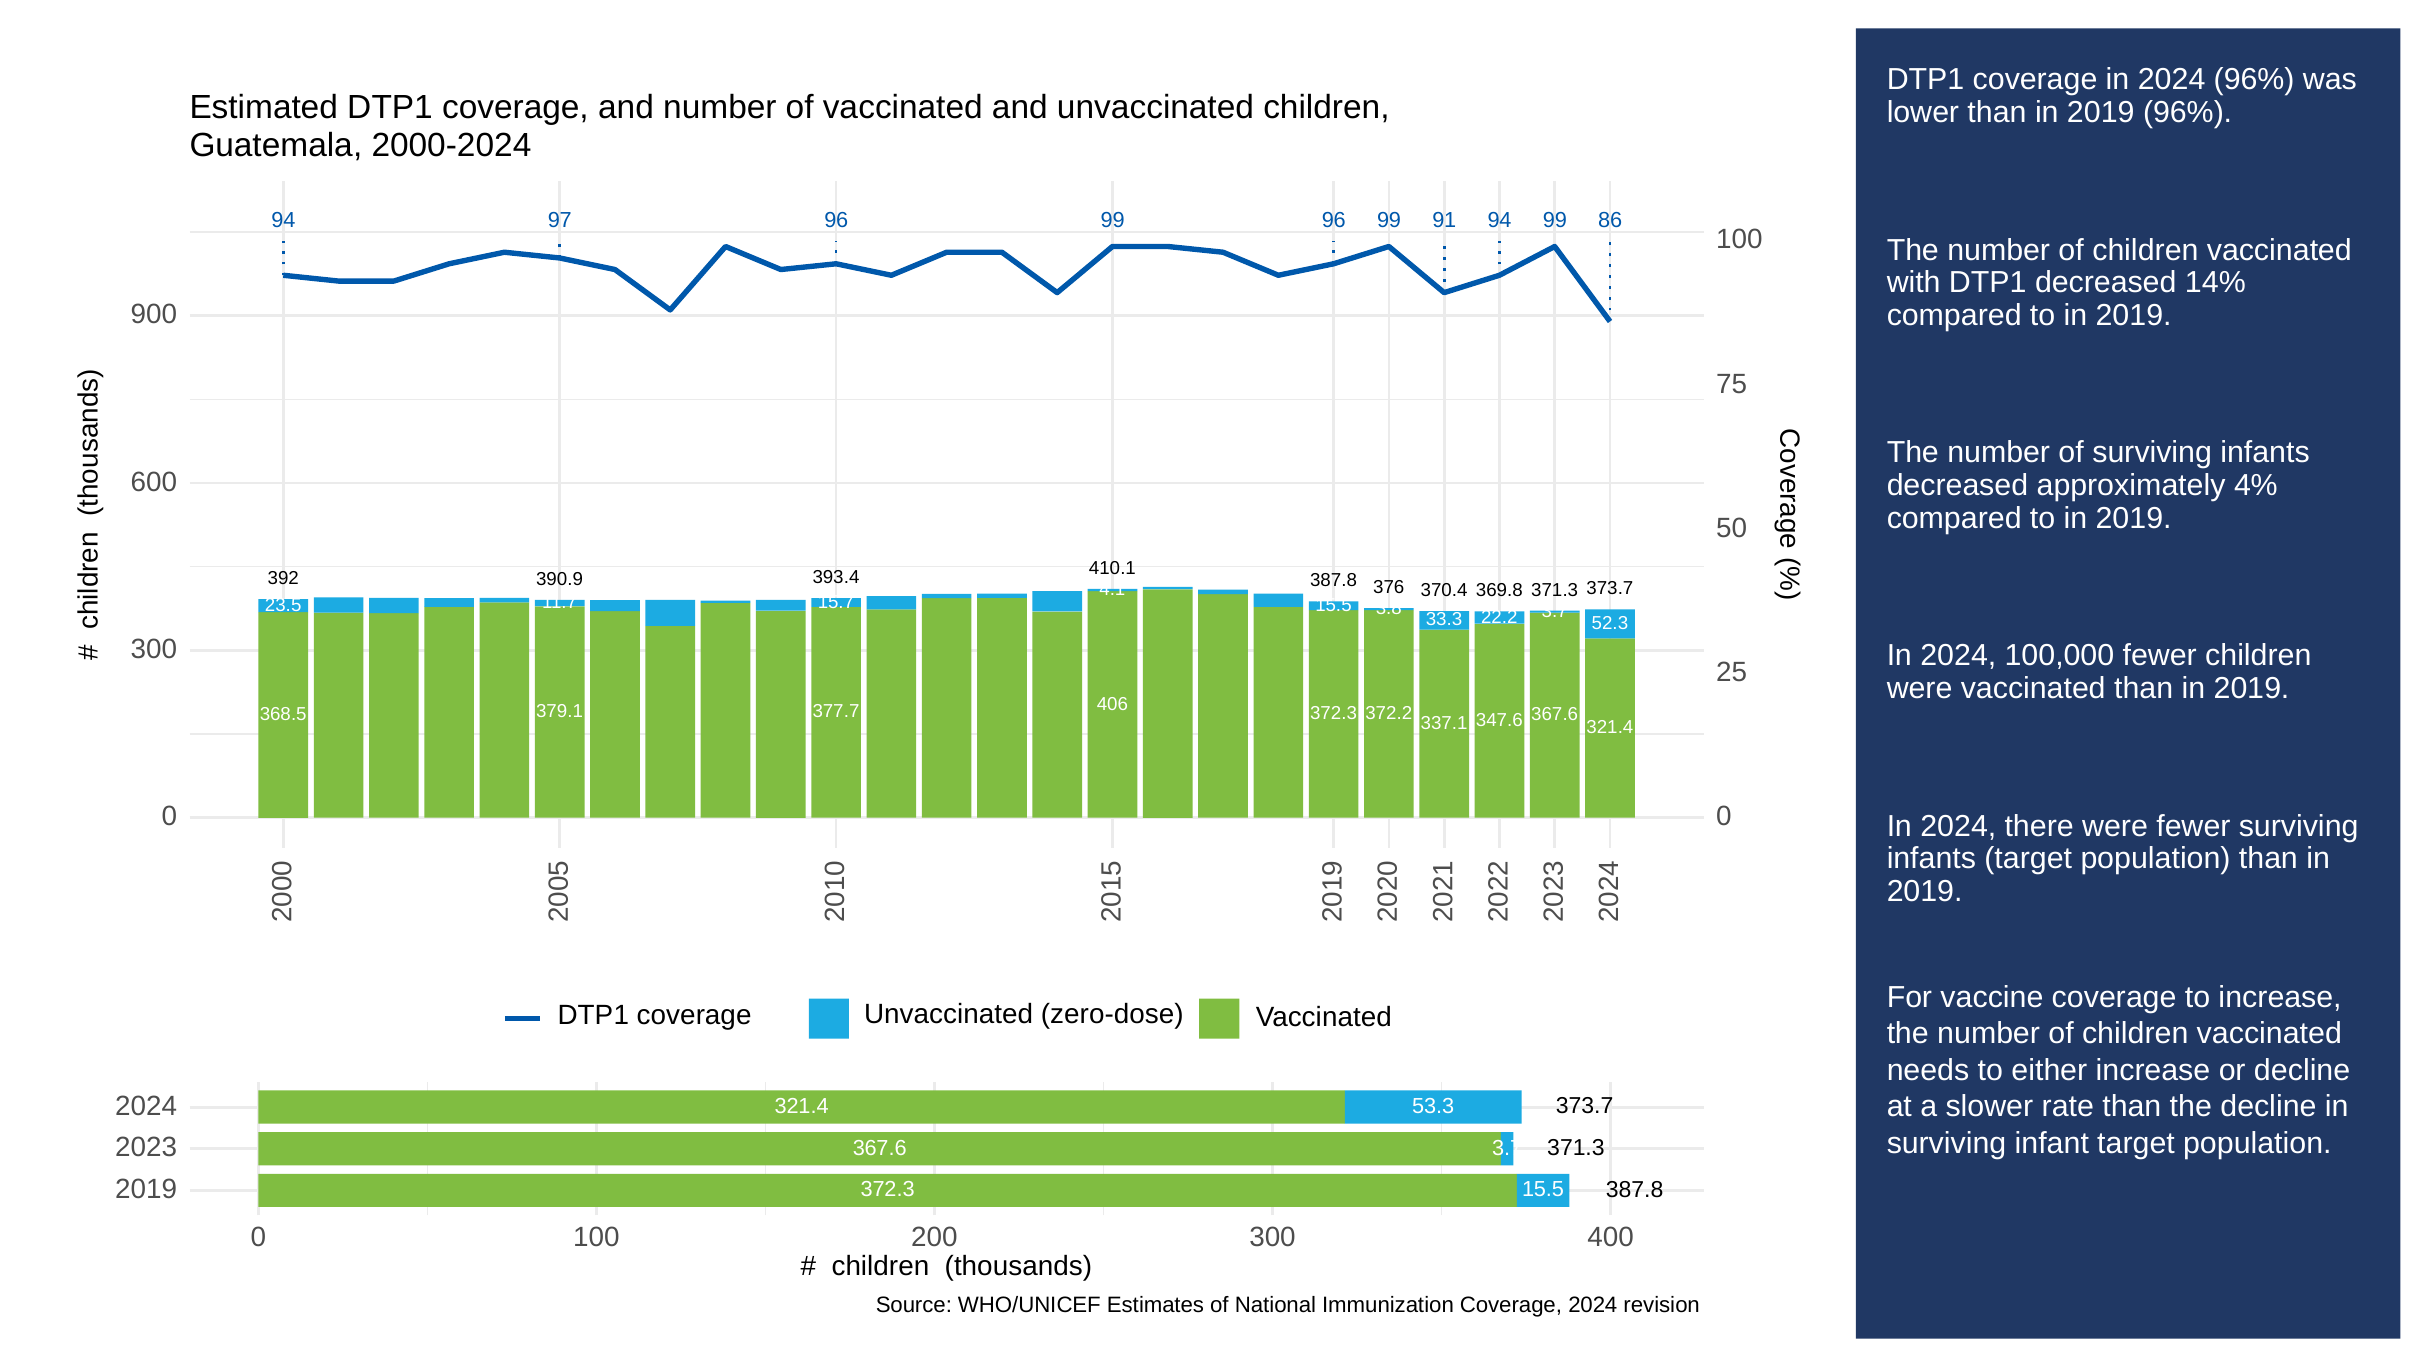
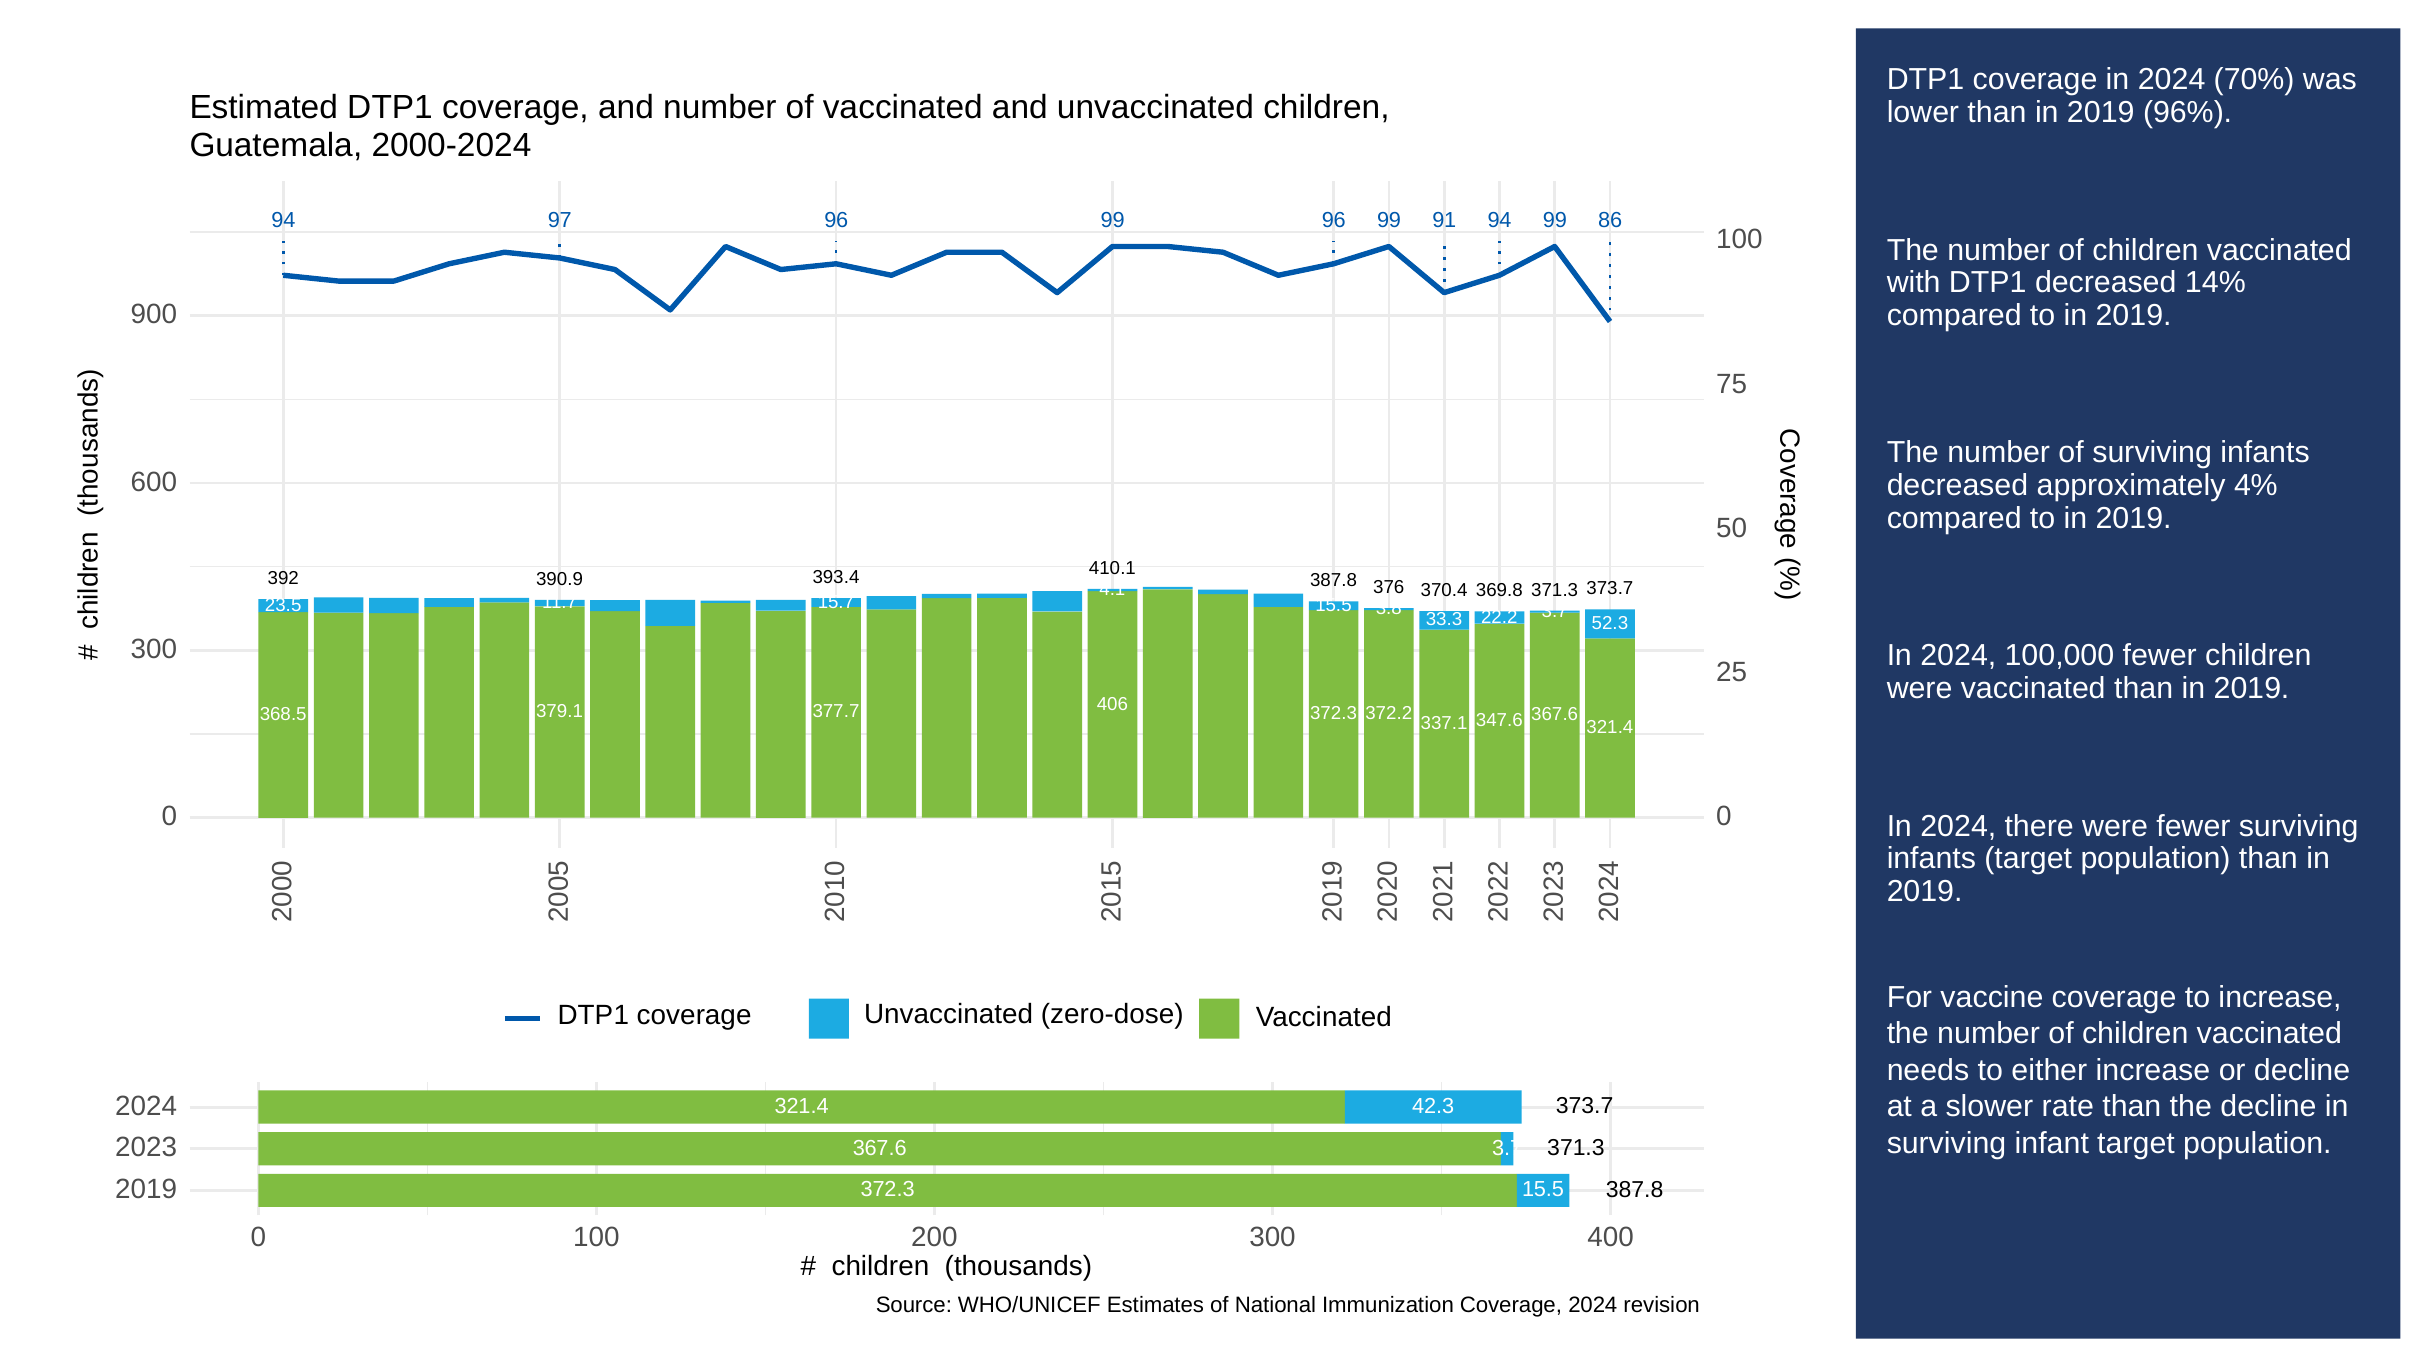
2024 96%: 96% -> 70% (2254, 80)
53.3: 53.3 -> 42.3 (1433, 1107)
